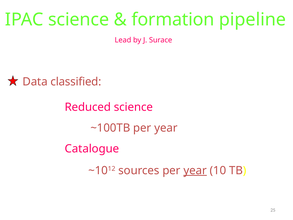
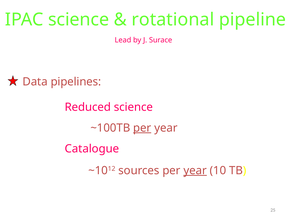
formation: formation -> rotational (173, 20)
classified: classified -> pipelines (76, 82)
per underline: none -> present (142, 128)
